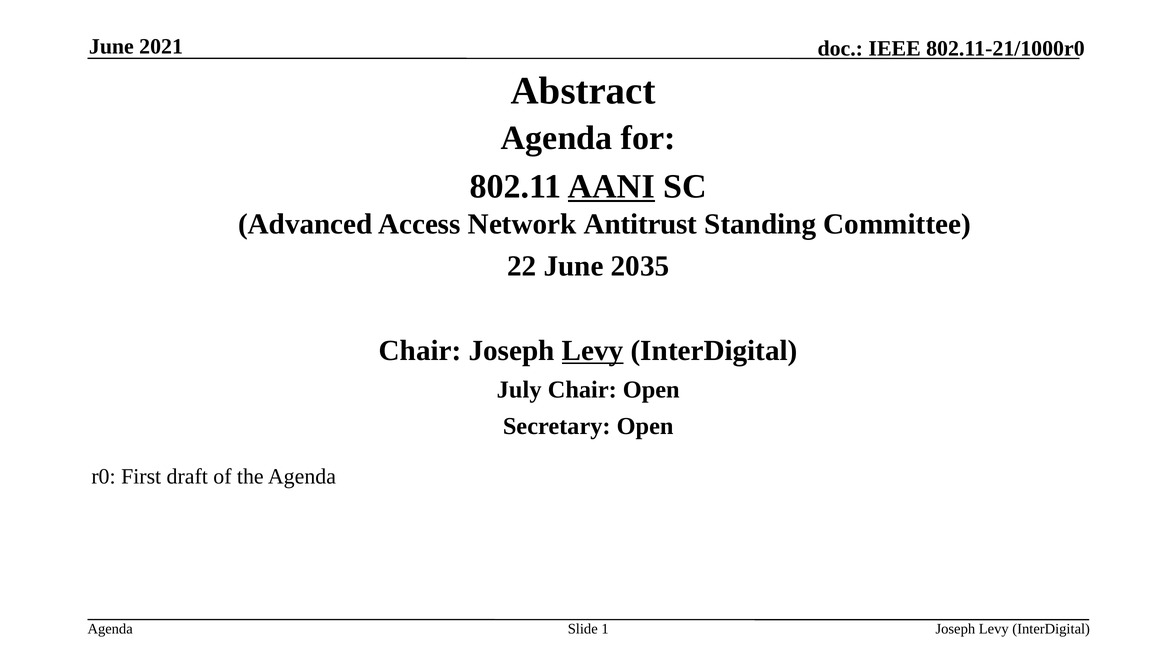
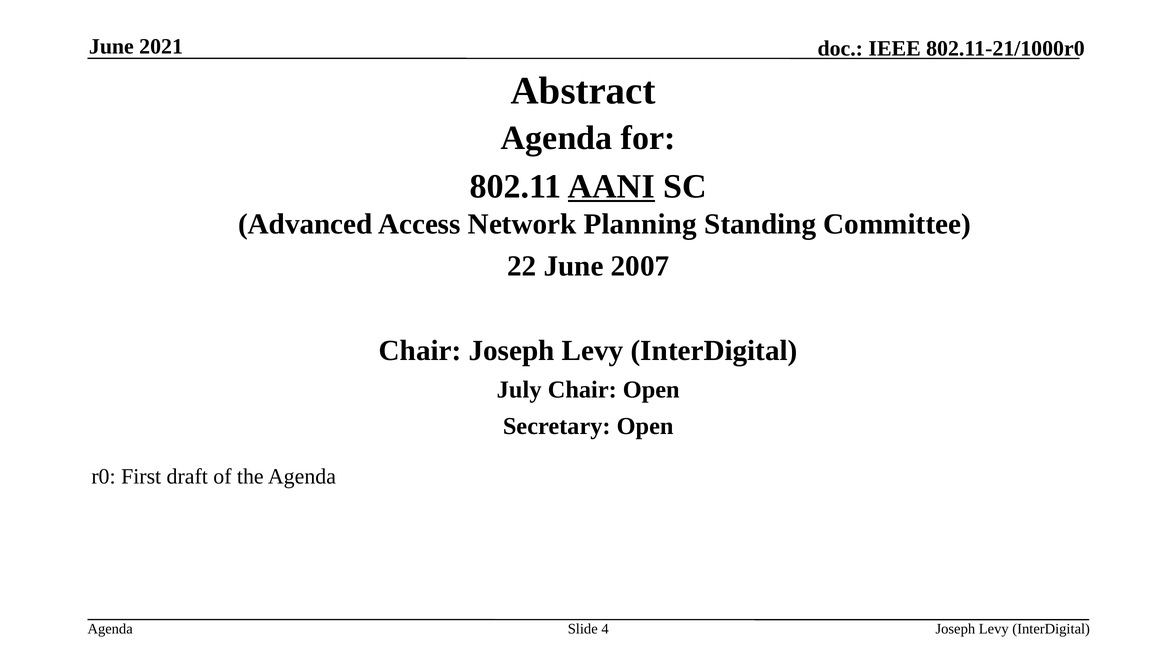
Antitrust: Antitrust -> Planning (640, 224)
2035: 2035 -> 2007 (640, 266)
Levy underline: present -> none (593, 351)
1: 1 -> 4 (605, 630)
